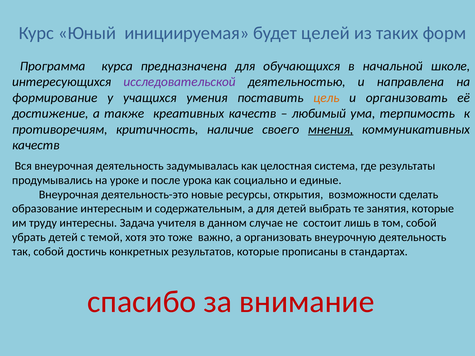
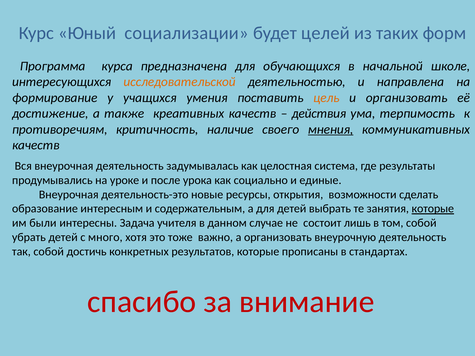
инициируемая: инициируемая -> социализации (187, 33)
исследовательской colour: purple -> orange (180, 82)
любимый: любимый -> действия (319, 114)
которые underline: none -> present (433, 209)
труду: труду -> были (43, 223)
темой: темой -> много (105, 237)
